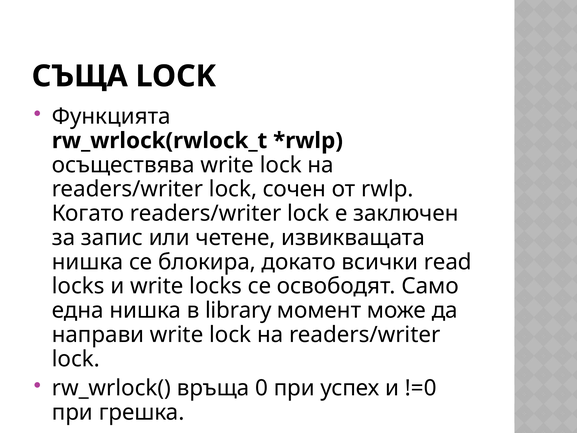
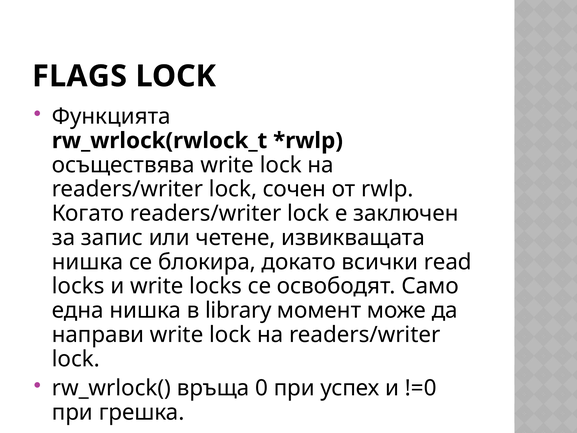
СЪЩА: СЪЩА -> FLAGS (80, 76)
